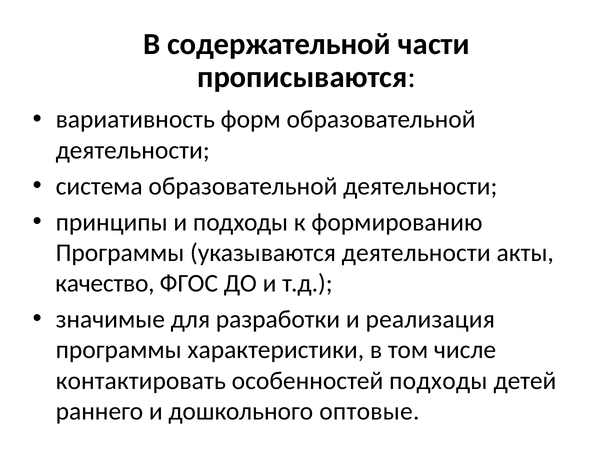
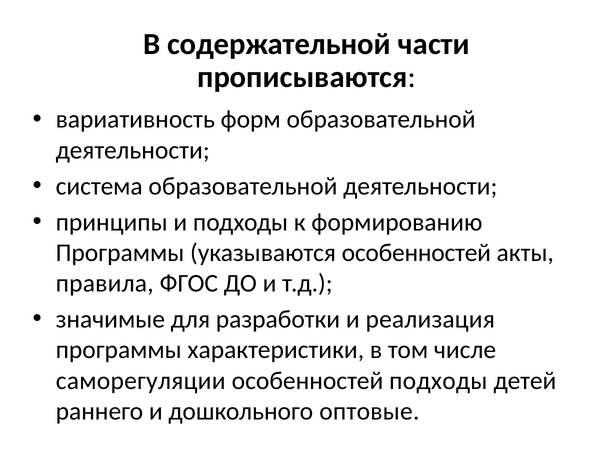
указываются деятельности: деятельности -> особенностей (416, 253)
качество: качество -> правила (105, 284)
контактировать: контактировать -> саморегуляции (141, 381)
